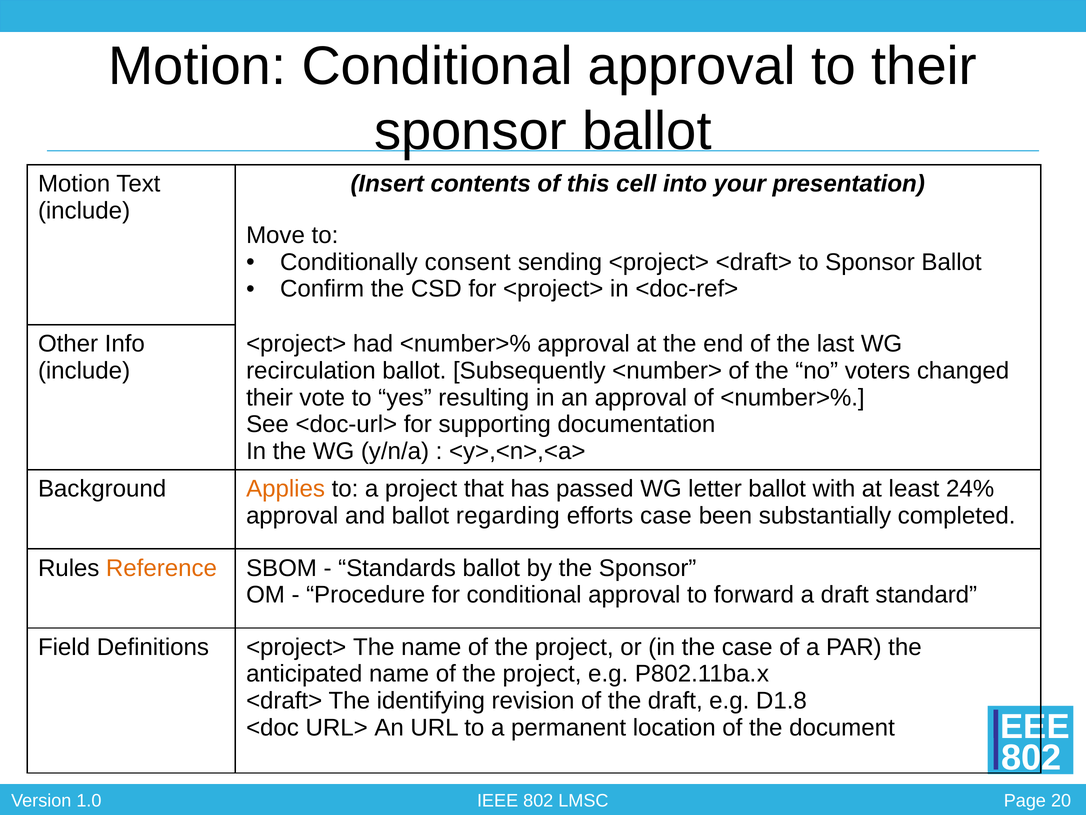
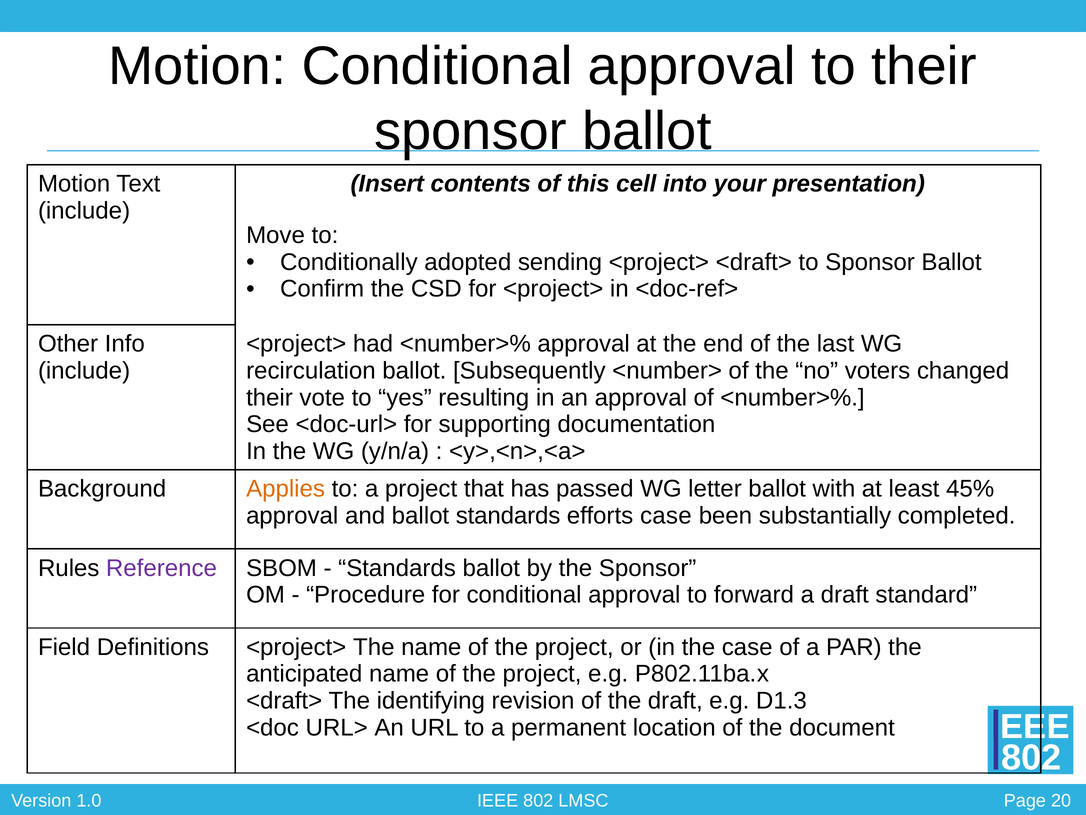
consent: consent -> adopted (468, 262)
24%: 24% -> 45% (970, 489)
ballot regarding: regarding -> standards (508, 516)
Reference colour: orange -> purple (161, 568)
D1.8: D1.8 -> D1.3 (781, 700)
